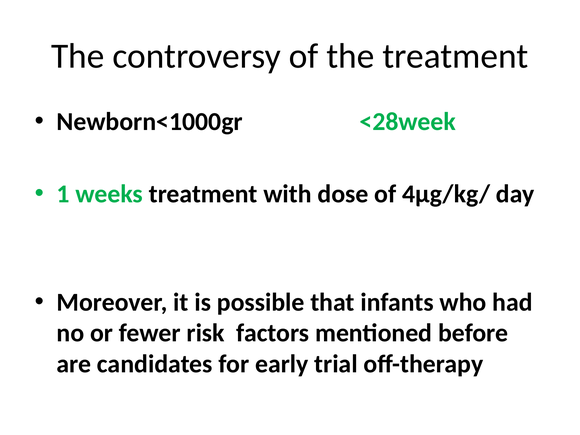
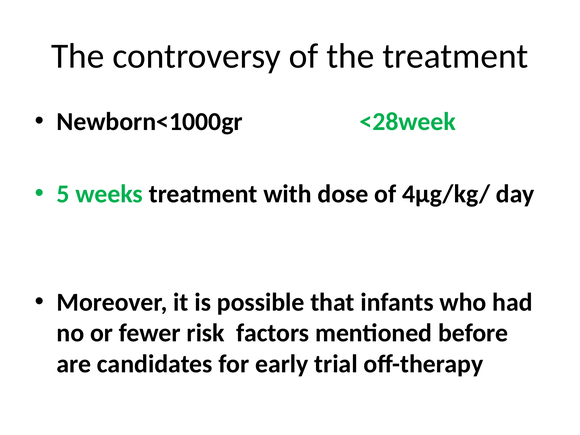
1: 1 -> 5 (63, 194)
